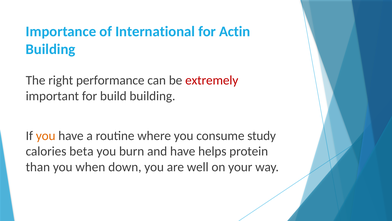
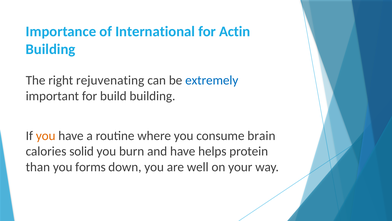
performance: performance -> rejuvenating (110, 80)
extremely colour: red -> blue (212, 80)
study: study -> brain (261, 135)
beta: beta -> solid (82, 151)
when: when -> forms (90, 167)
